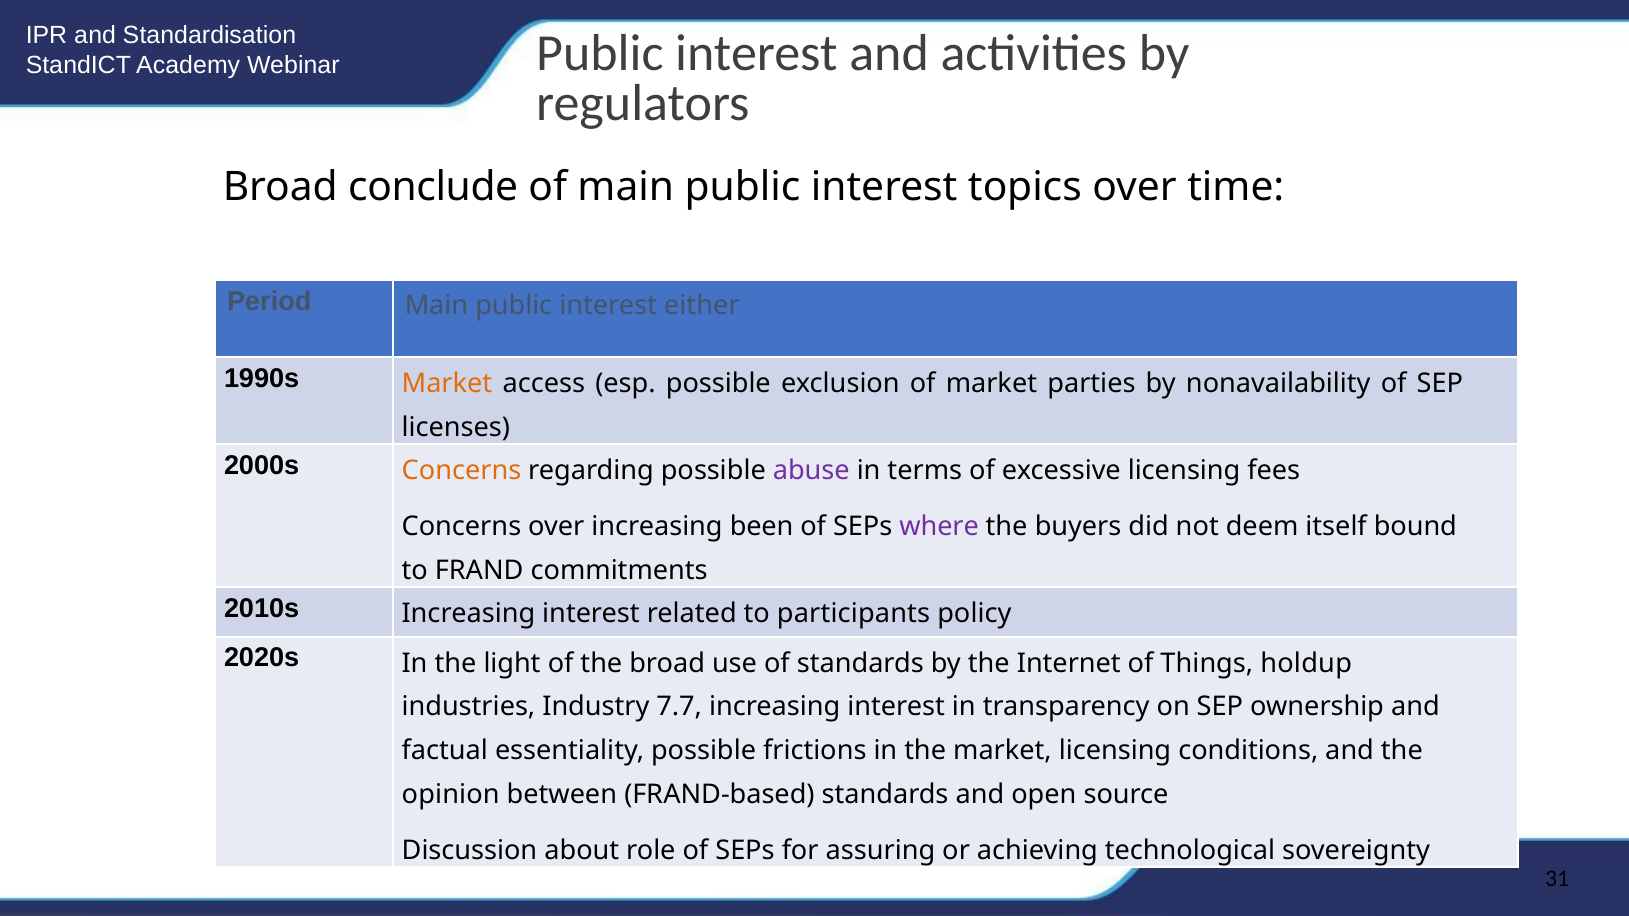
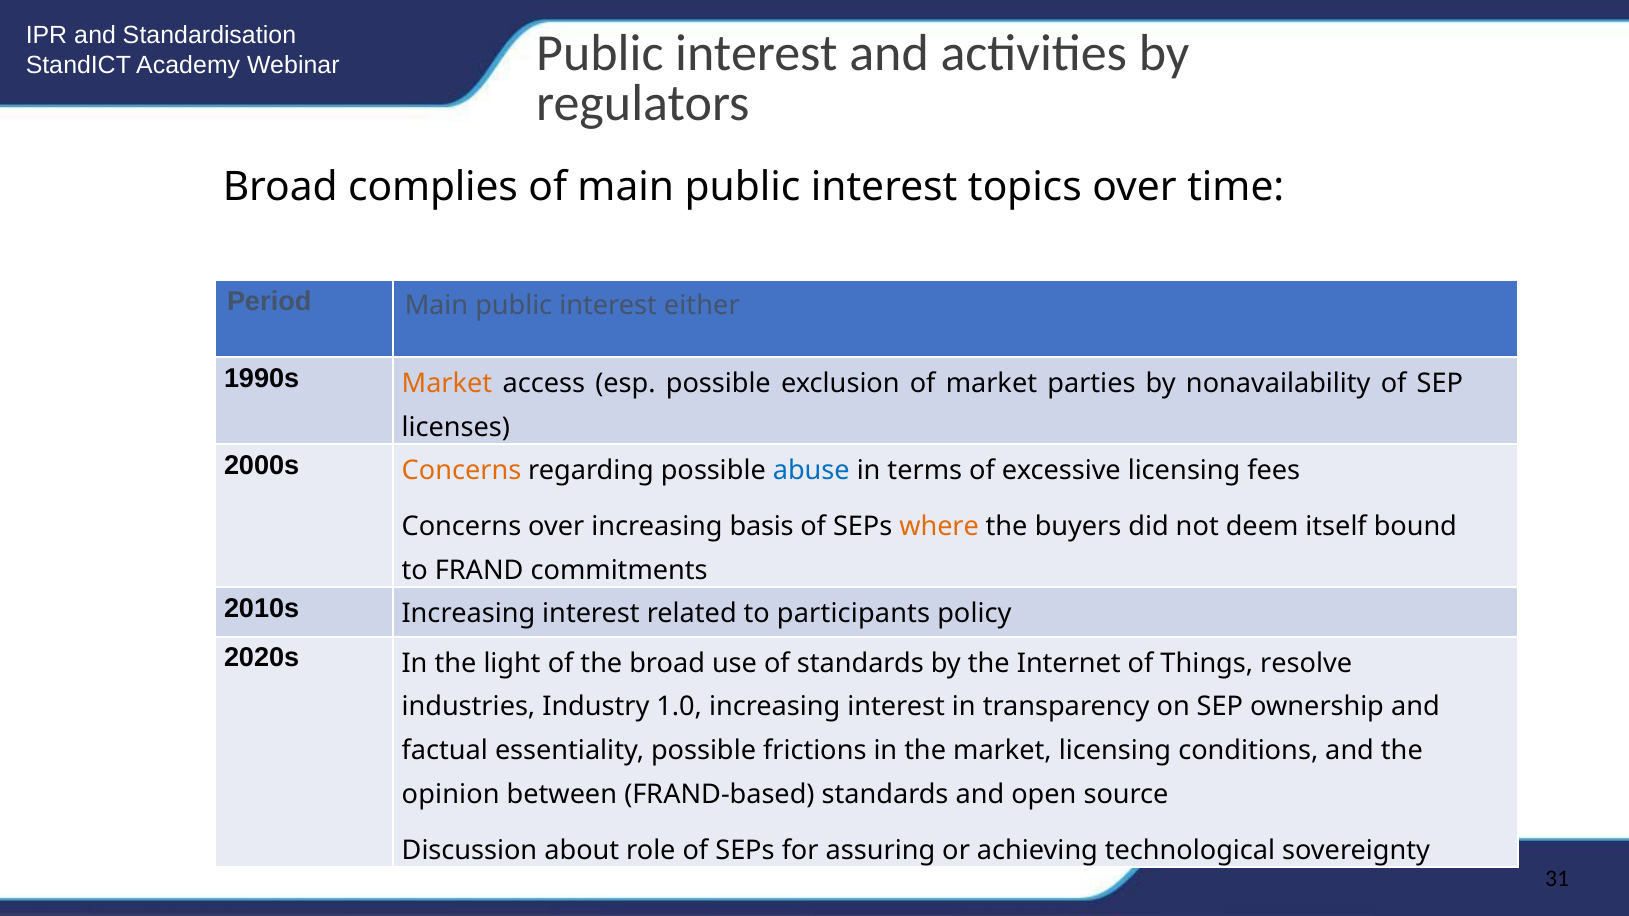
conclude: conclude -> complies (433, 187)
abuse colour: purple -> blue (811, 471)
been: been -> basis (762, 527)
where colour: purple -> orange (939, 527)
holdup: holdup -> resolve (1306, 664)
7.7: 7.7 -> 1.0 (679, 707)
